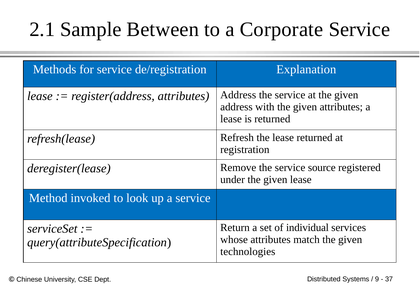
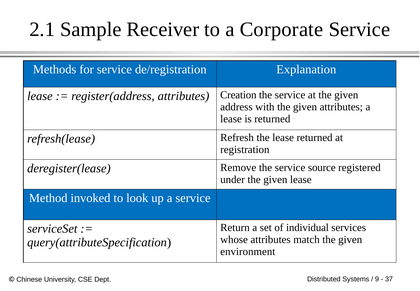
Between: Between -> Receiver (163, 29)
attributes Address: Address -> Creation (238, 95)
technologies: technologies -> environment (248, 251)
